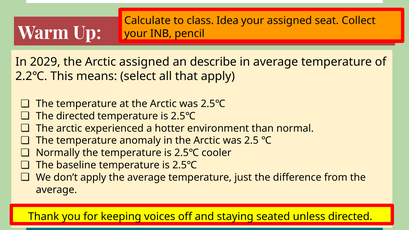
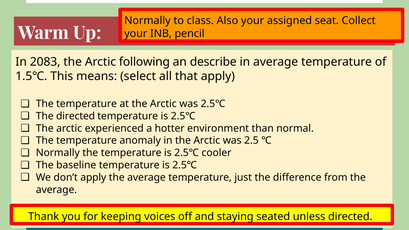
Calculate: Calculate -> Normally (147, 21)
Idea: Idea -> Also (227, 21)
2029: 2029 -> 2083 (45, 62)
Arctic assigned: assigned -> following (144, 62)
2.2℃: 2.2℃ -> 1.5℃ (31, 76)
